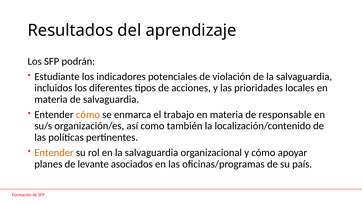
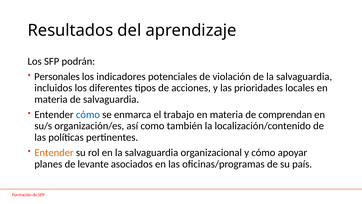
Estudiante: Estudiante -> Personales (57, 76)
cómo colour: orange -> blue (88, 114)
responsable: responsable -> comprendan (285, 114)
